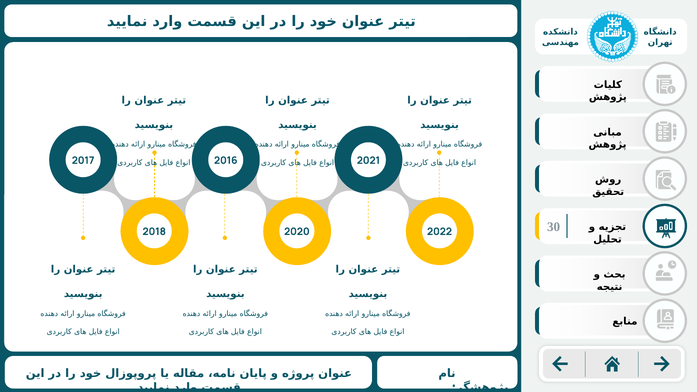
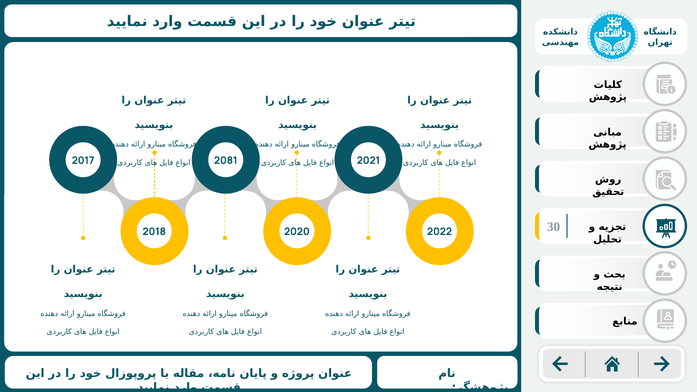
2016: 2016 -> 2081 (226, 160)
